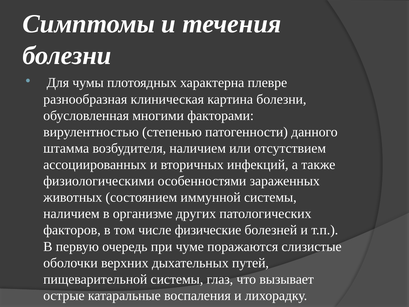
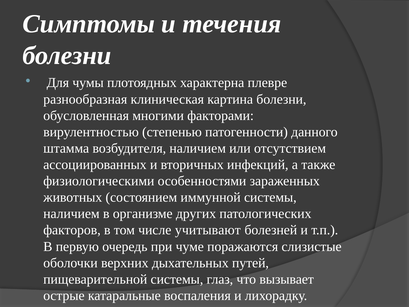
физические: физические -> учитывают (208, 230)
